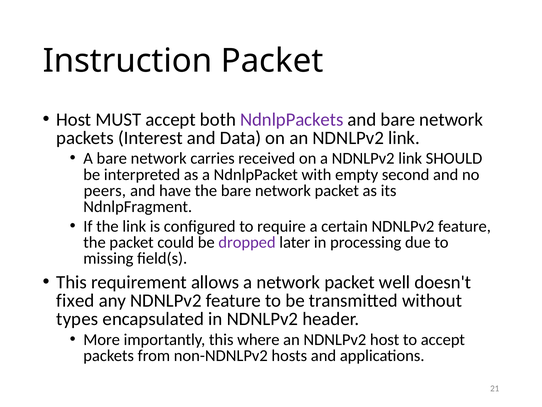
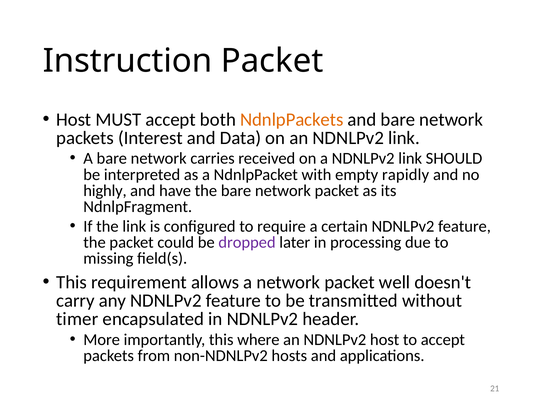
NdnlpPackets colour: purple -> orange (292, 119)
second: second -> rapidly (406, 174)
peers: peers -> highly (105, 190)
fixed: fixed -> carry (75, 300)
types: types -> timer (77, 319)
